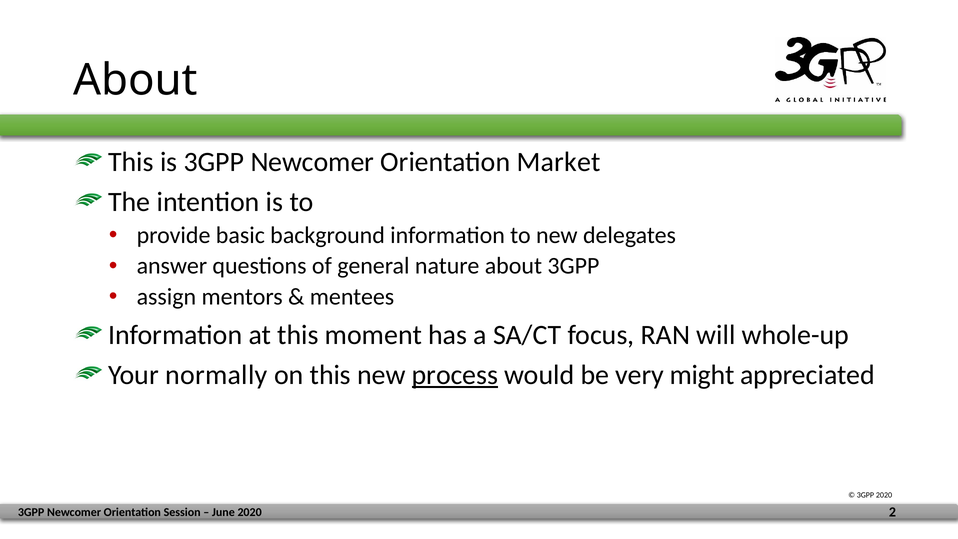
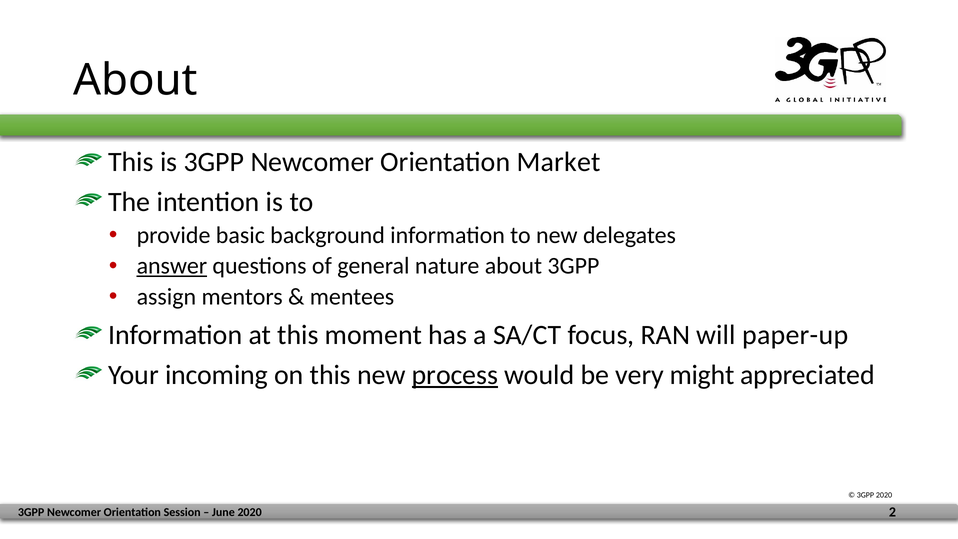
answer underline: none -> present (172, 266)
whole-up: whole-up -> paper-up (795, 335)
normally: normally -> incoming (216, 375)
